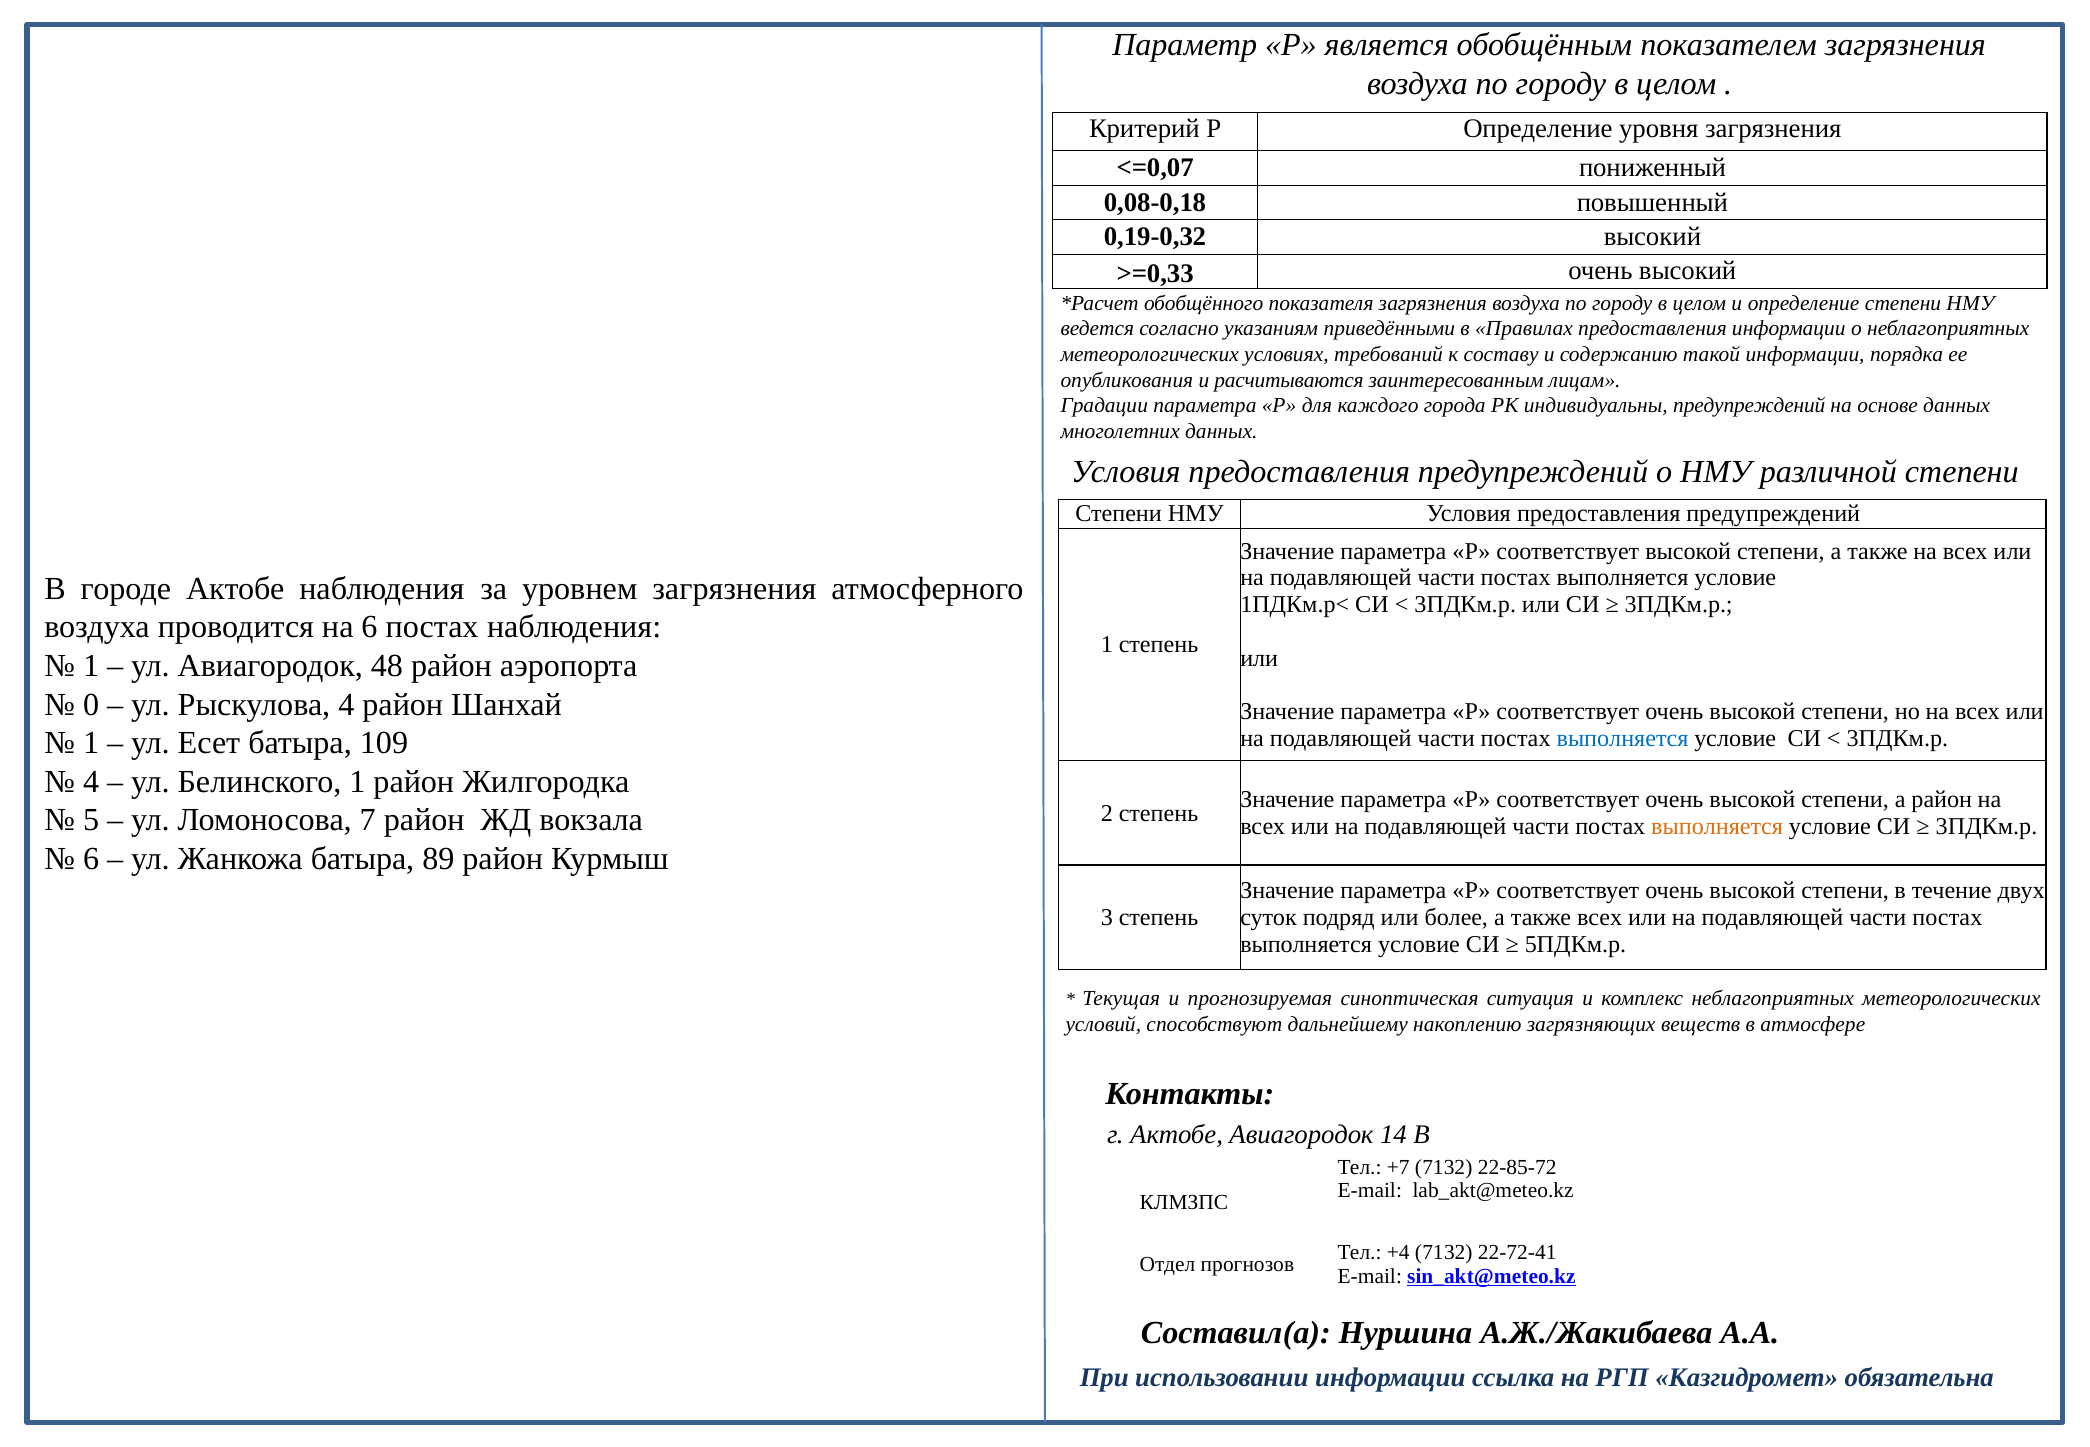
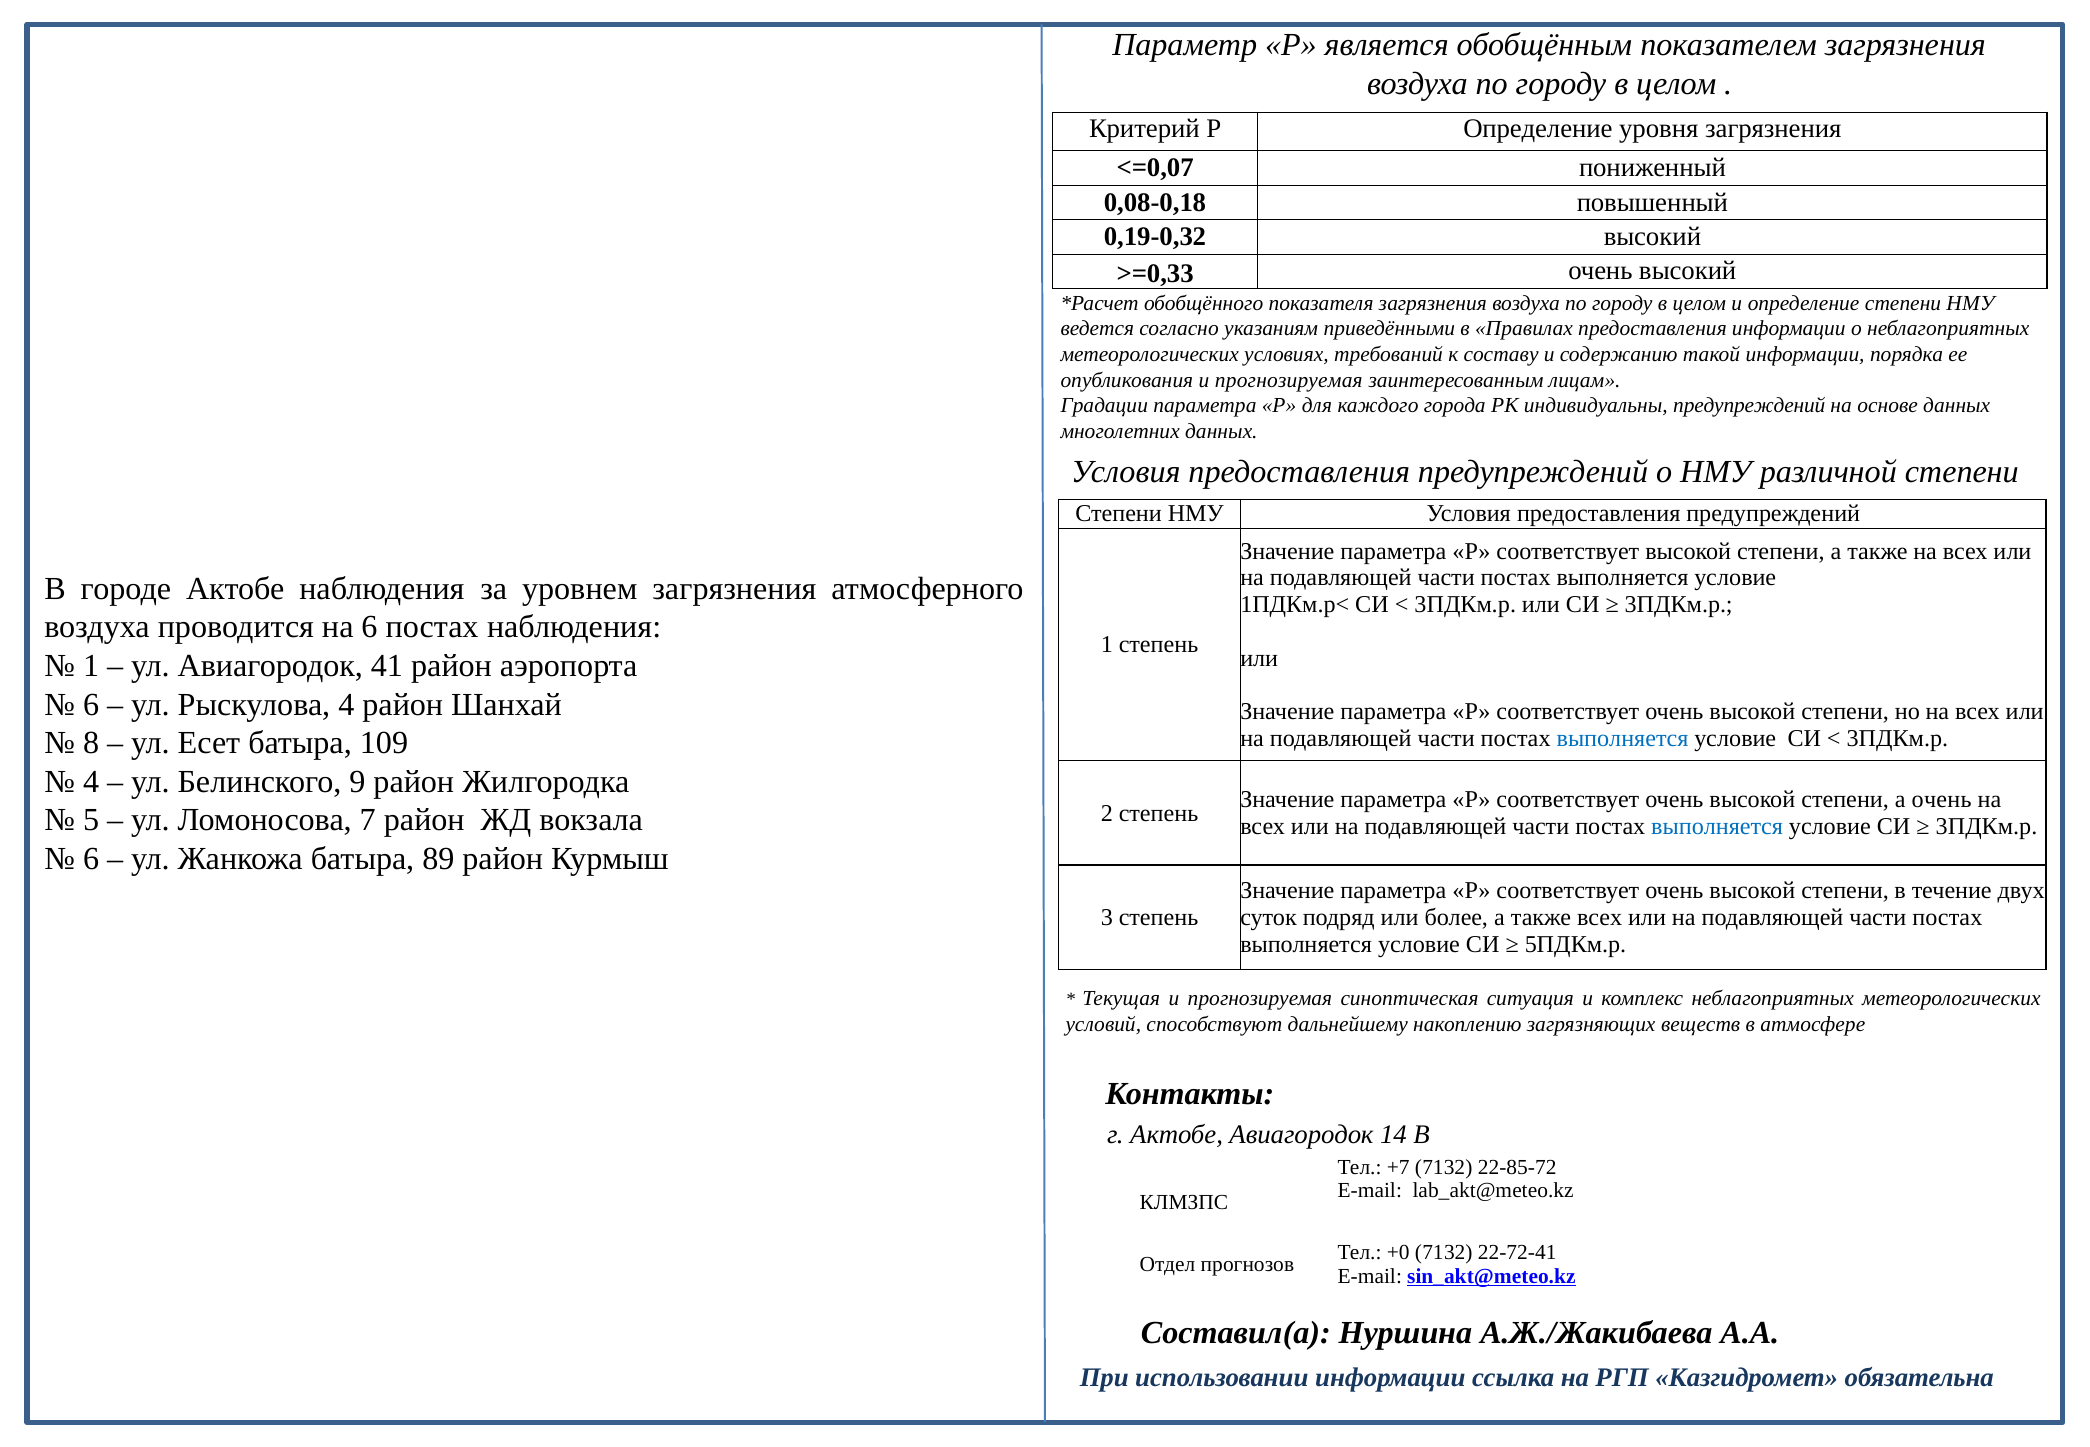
опубликования и расчитываются: расчитываются -> прогнозируемая (1289, 380)
48: 48 -> 41 (387, 666)
0: 0 -> 6 (91, 704)
1: 1 -> 8 (91, 743)
Белинского 1: 1 -> 9 (357, 782)
а район: район -> очень (1942, 800)
выполняется colour: orange -> blue (1717, 826)
+4: +4 -> +0 (1398, 1252)
